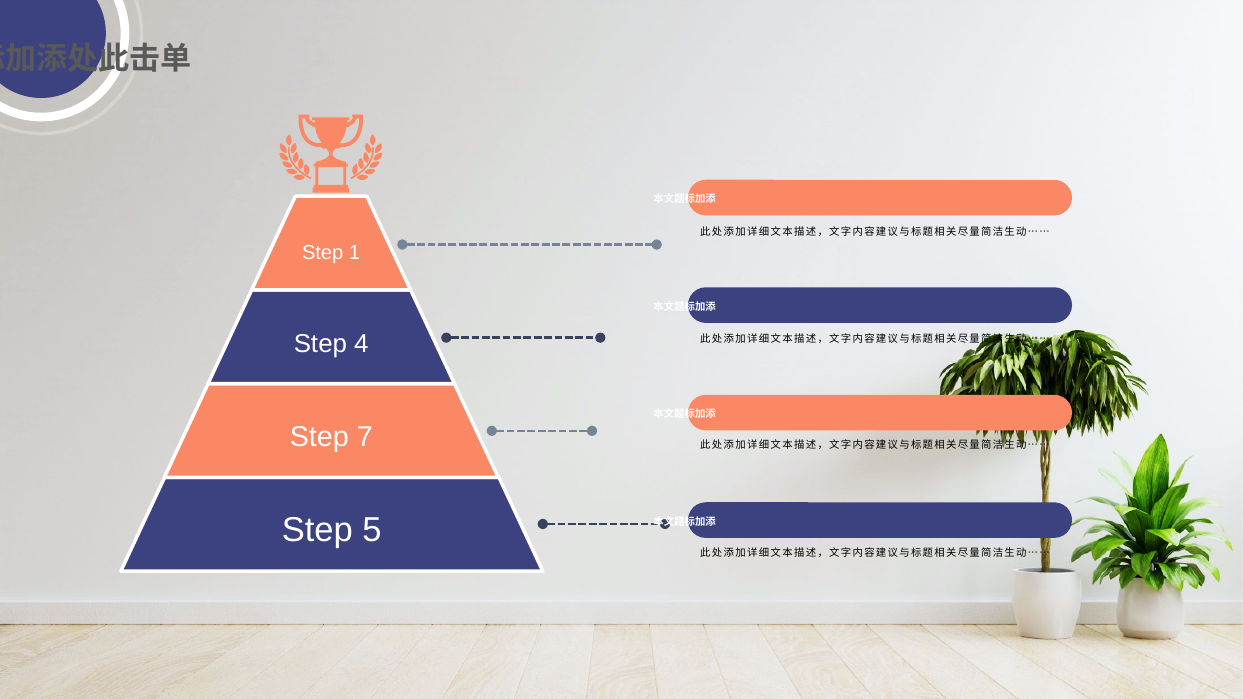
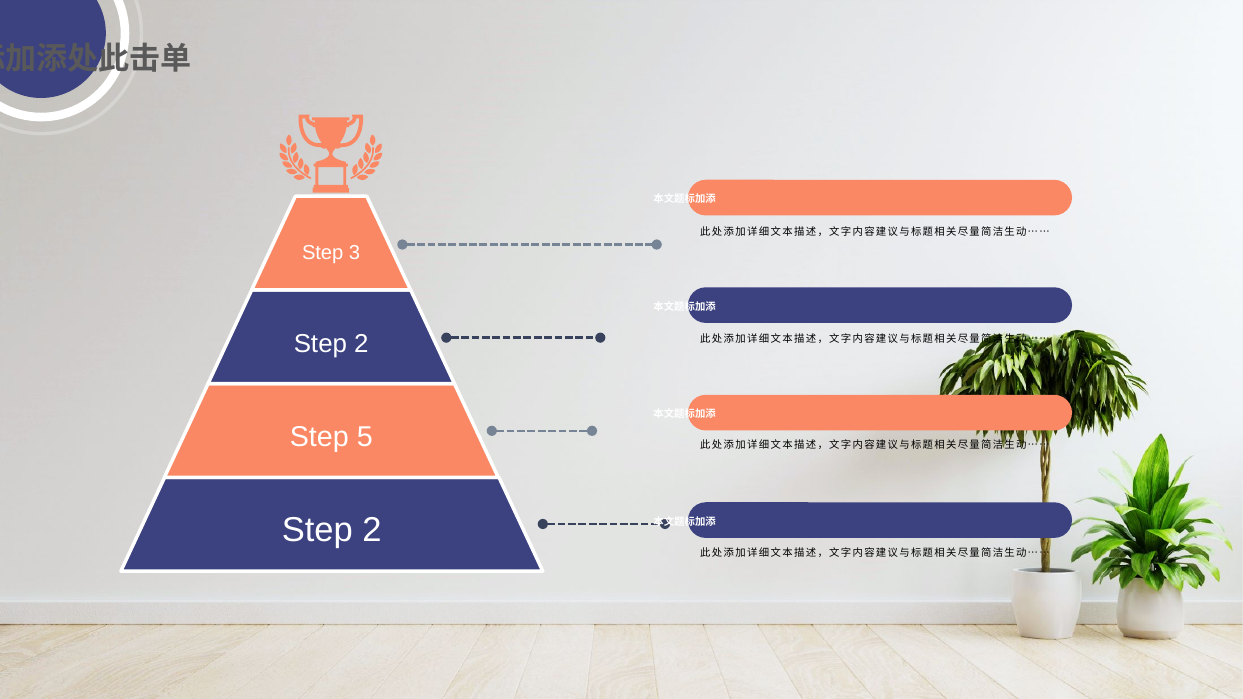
1: 1 -> 3 (355, 253)
4: 4 -> 2 (361, 344)
7: 7 -> 5 (365, 437)
5: 5 -> 2 (372, 530)
